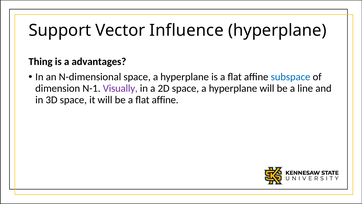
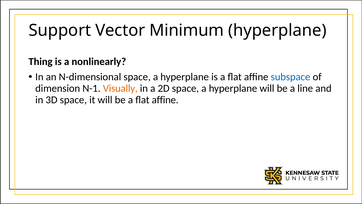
Influence: Influence -> Minimum (187, 30)
advantages: advantages -> nonlinearly (99, 62)
Visually colour: purple -> orange (120, 88)
